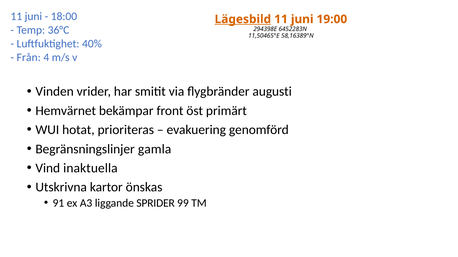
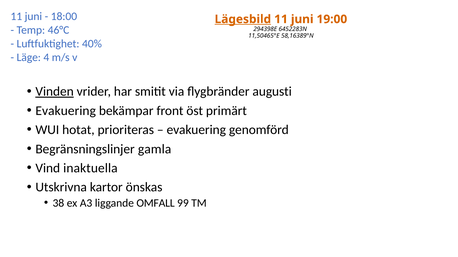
36°C: 36°C -> 46°C (58, 30)
Från: Från -> Läge (29, 58)
Vinden underline: none -> present (55, 92)
Hemvärnet: Hemvärnet -> Evakuering (66, 111)
91: 91 -> 38 (58, 203)
SPRIDER: SPRIDER -> OMFALL (156, 203)
